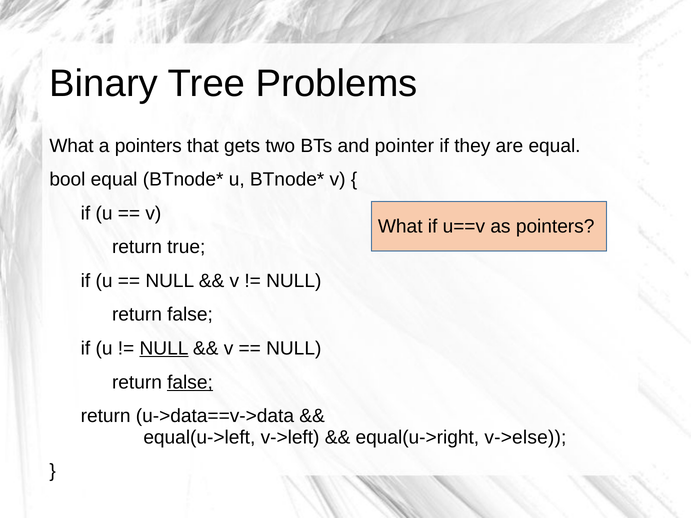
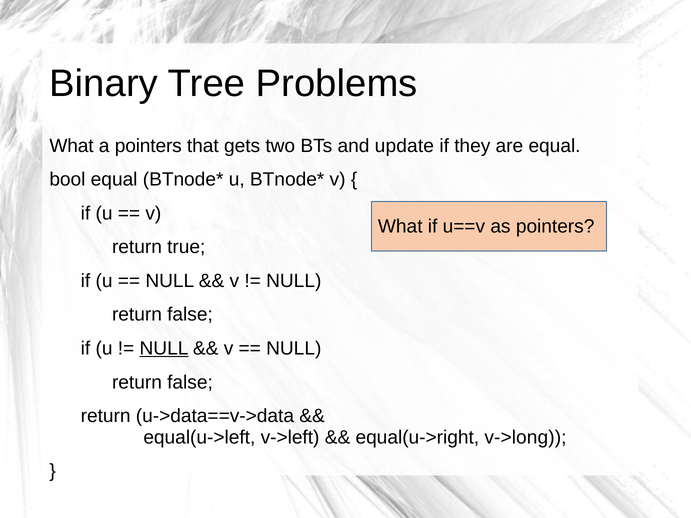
pointer: pointer -> update (404, 146)
false underline: present -> none (190, 382)
v->else: v->else -> v->long (525, 437)
